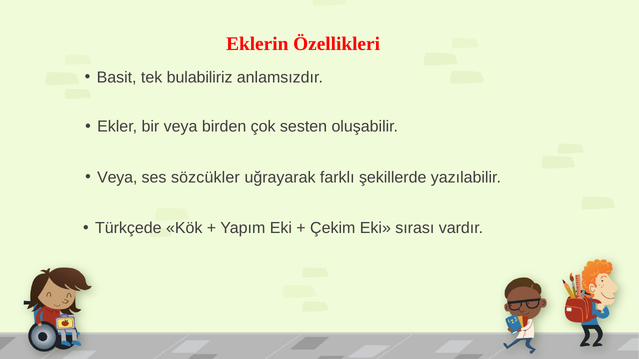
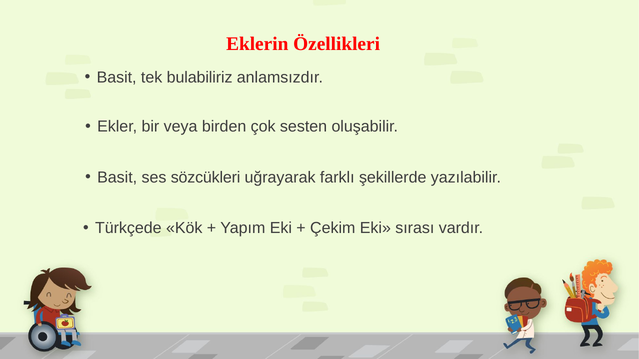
Veya: Veya -> Basit (117, 178)
sözcükler: sözcükler -> sözcükleri (206, 178)
